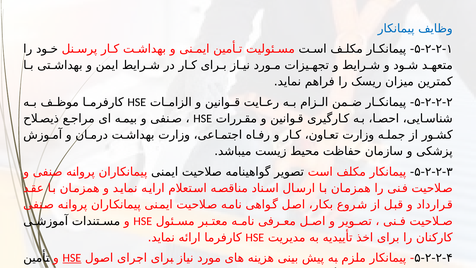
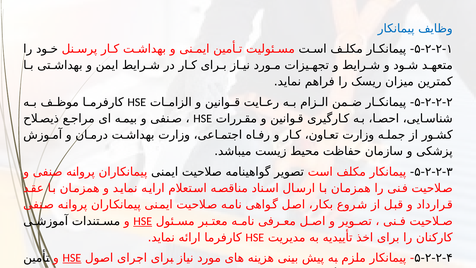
HSE underline: none -> present (143, 221)
